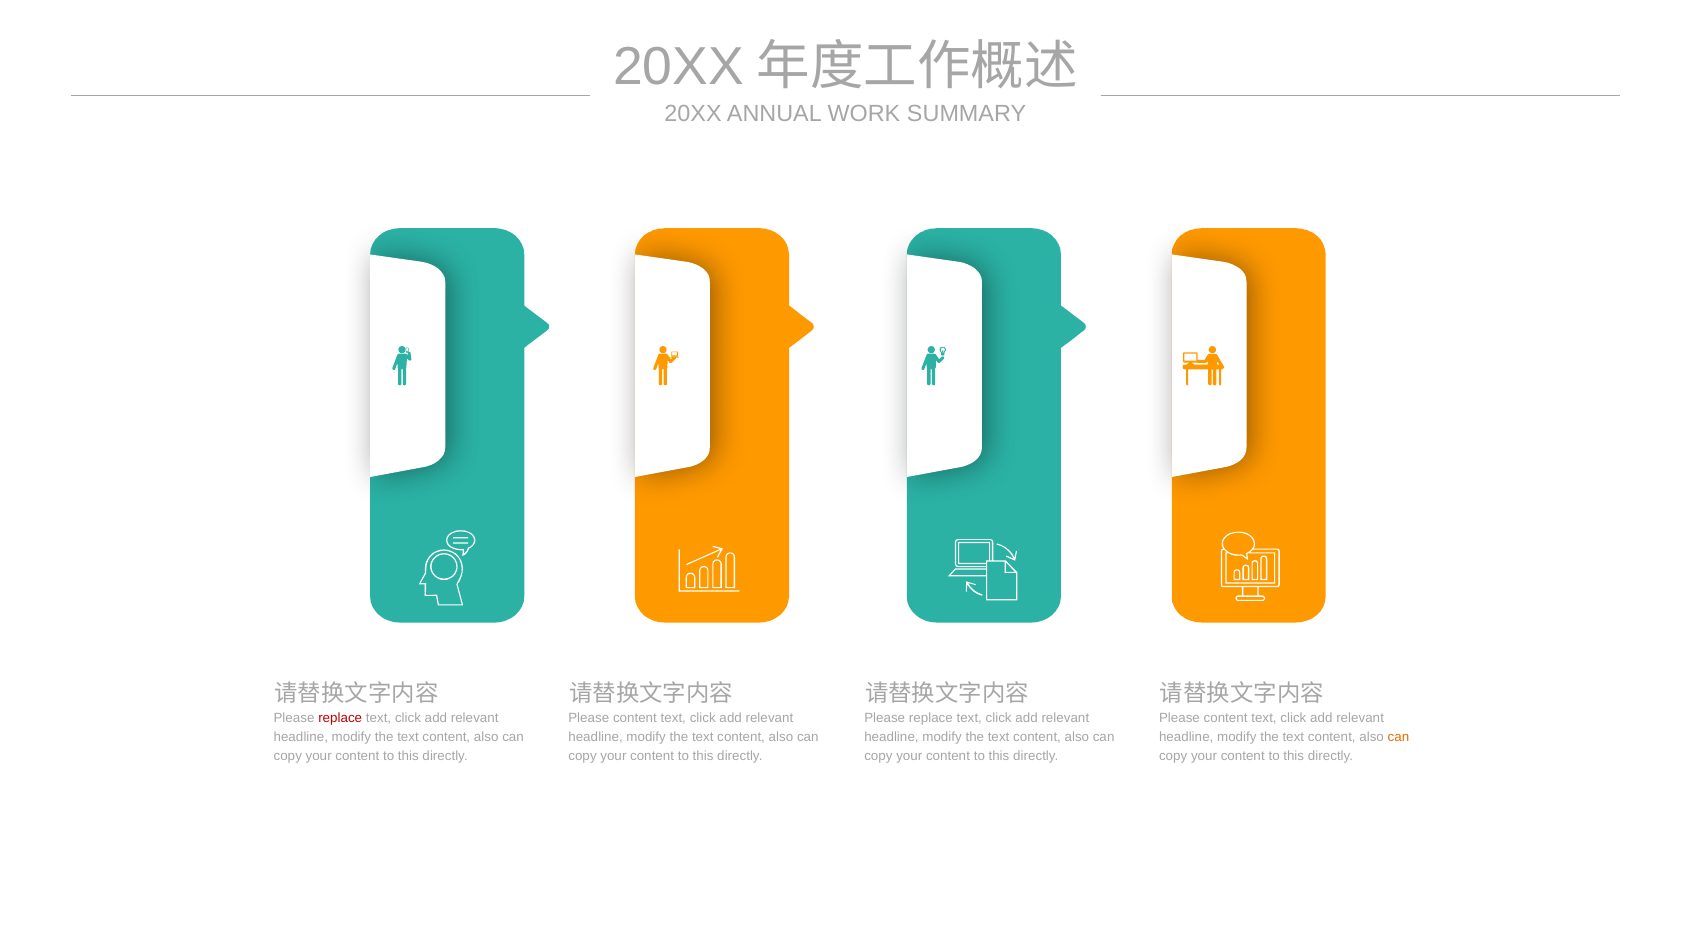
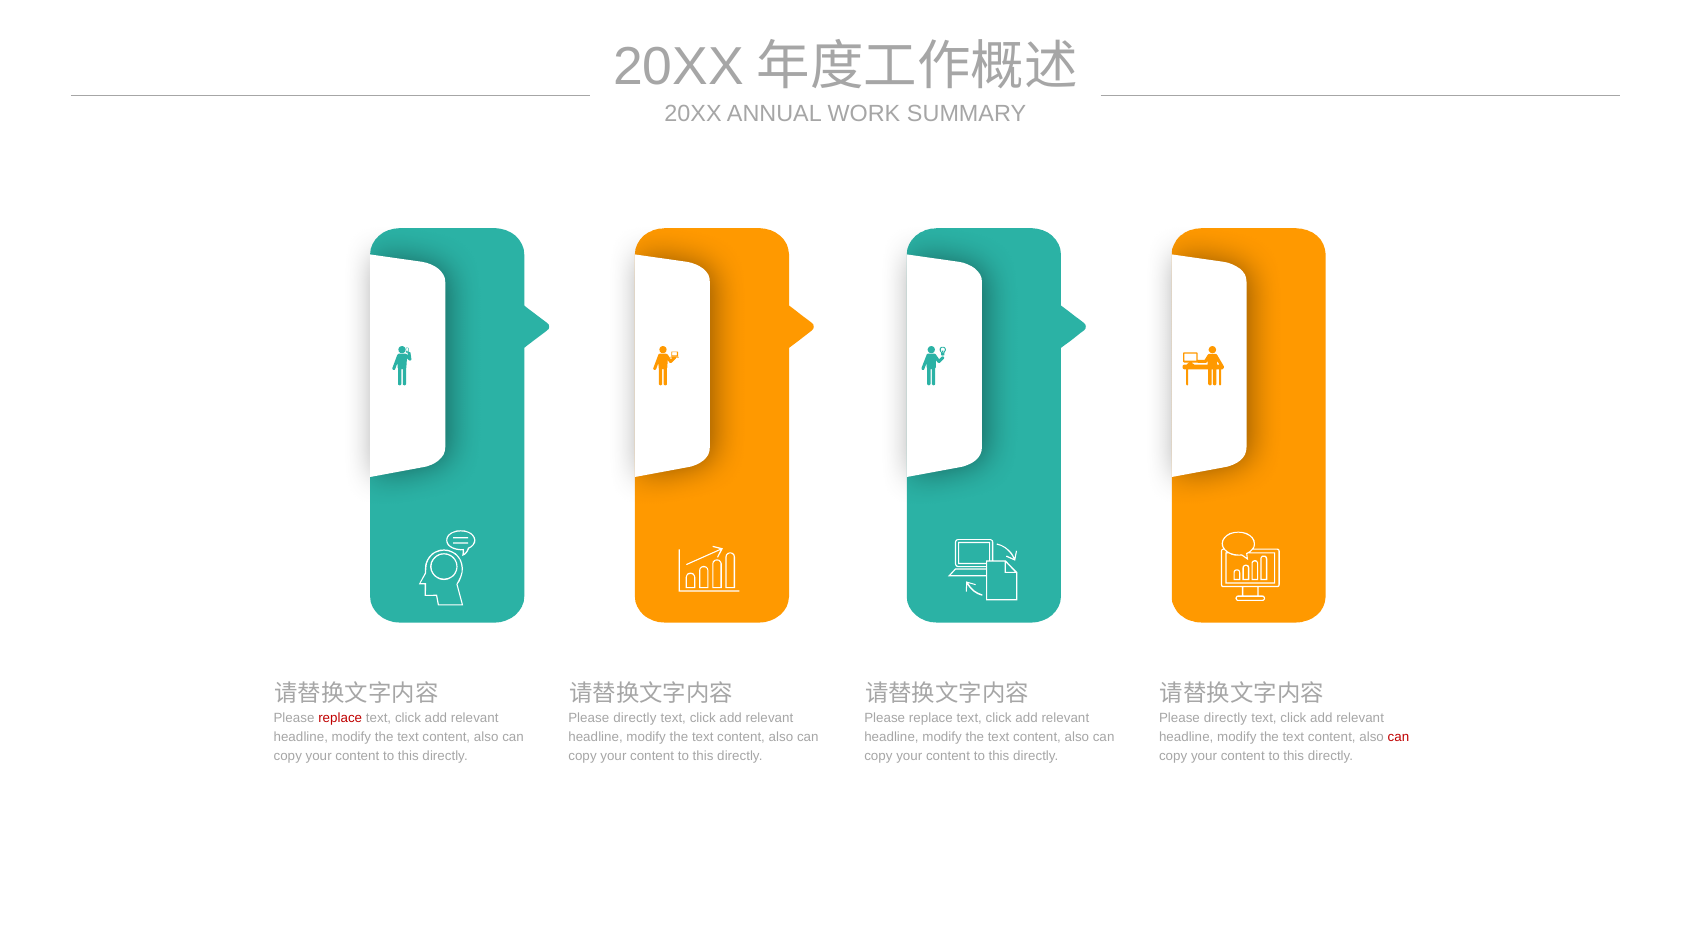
content: content -> directly (635, 718)
content: content -> directly (1226, 718)
can colour: orange -> red (1398, 737)
